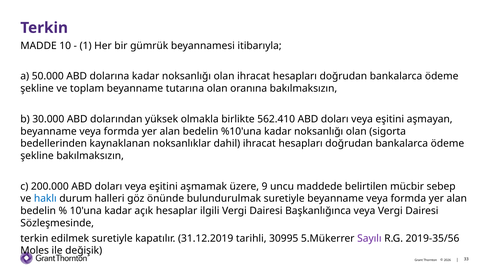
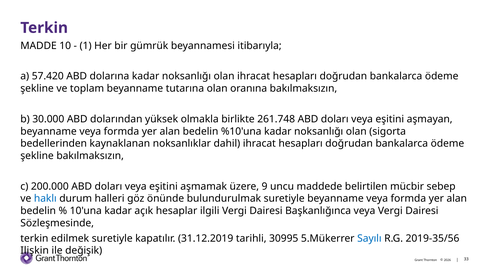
50.000: 50.000 -> 57.420 (48, 76)
562.410: 562.410 -> 261.748 (276, 119)
Sayılı colour: purple -> blue (369, 238)
Moles: Moles -> Ilişkin (35, 251)
